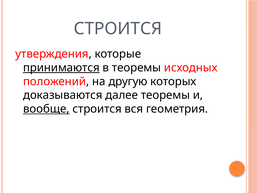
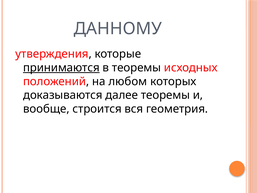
СТРОИТСЯ: СТРОИТСЯ -> ДАННОМУ (118, 29)
другую: другую -> любом (128, 81)
вообще underline: present -> none (46, 109)
